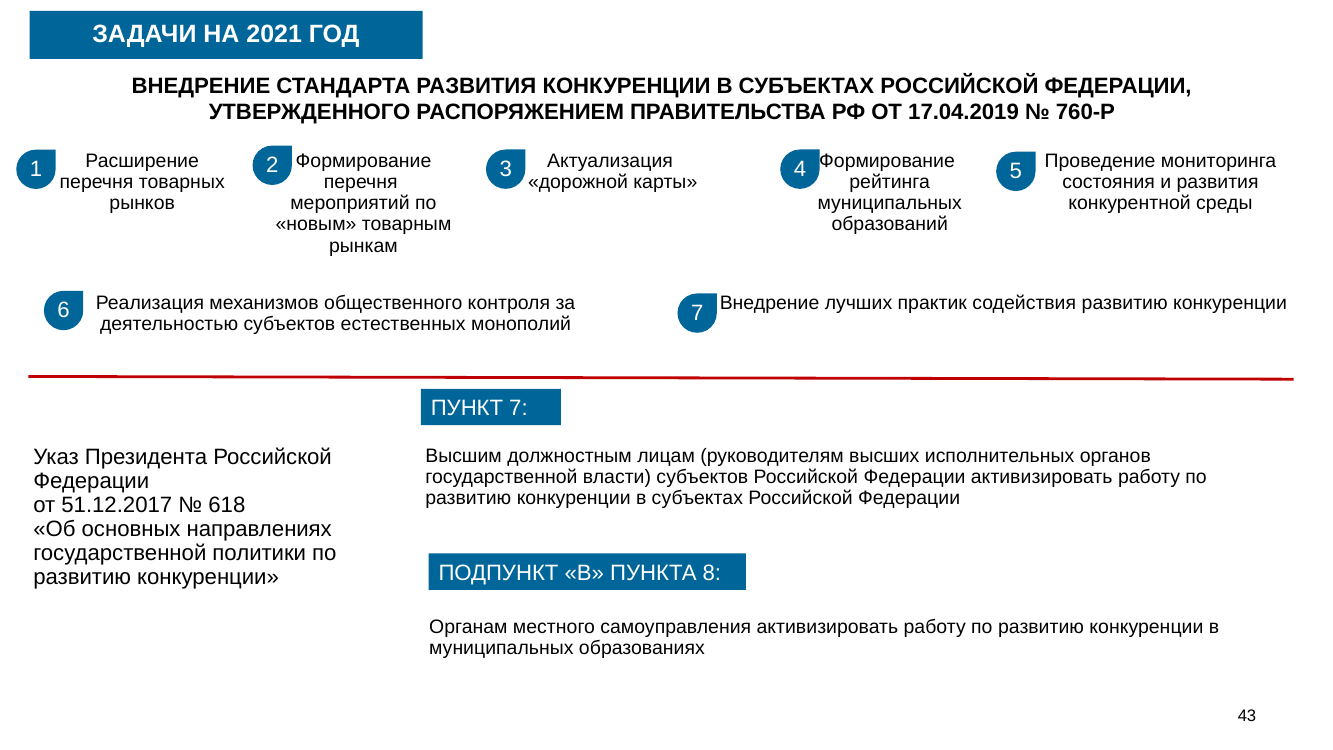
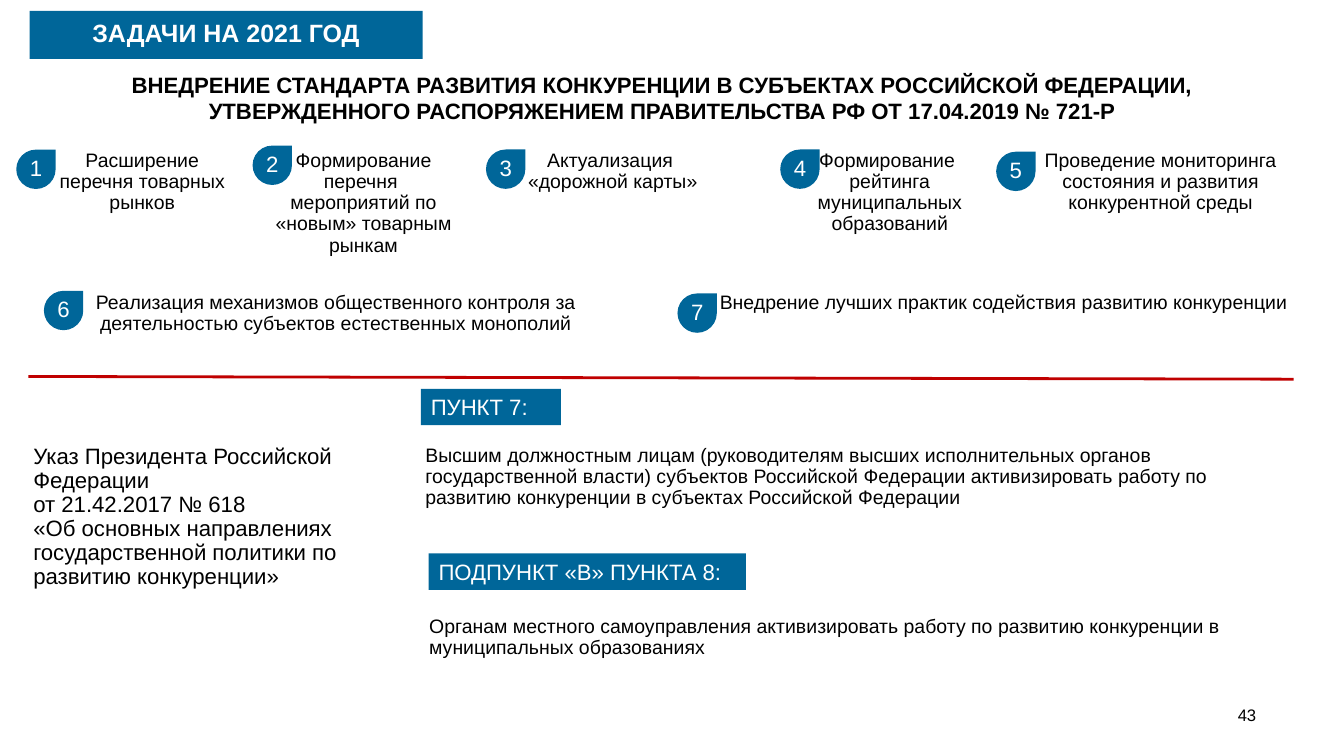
760-Р: 760-Р -> 721-Р (1085, 112)
51.12.2017: 51.12.2017 -> 21.42.2017 (117, 505)
